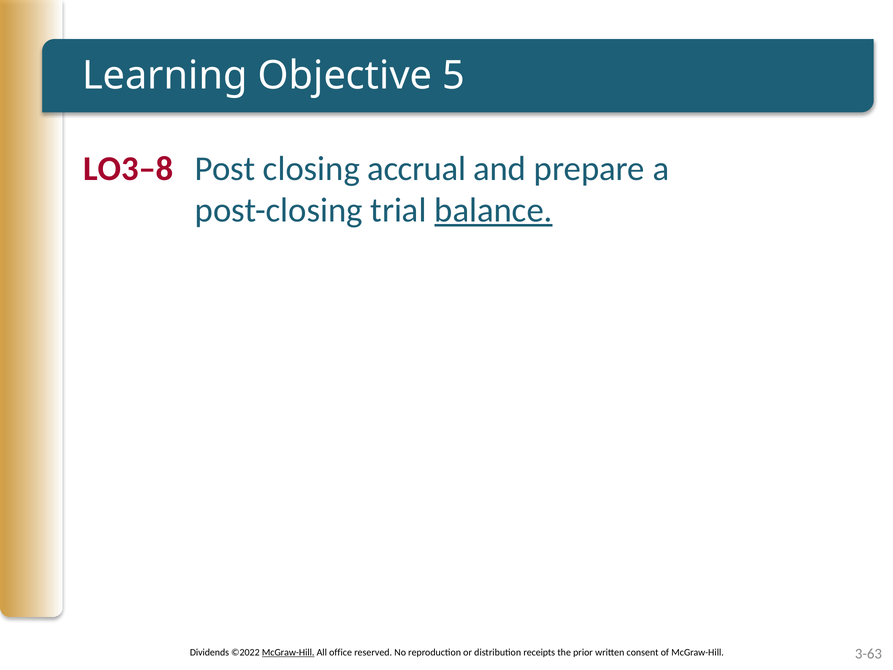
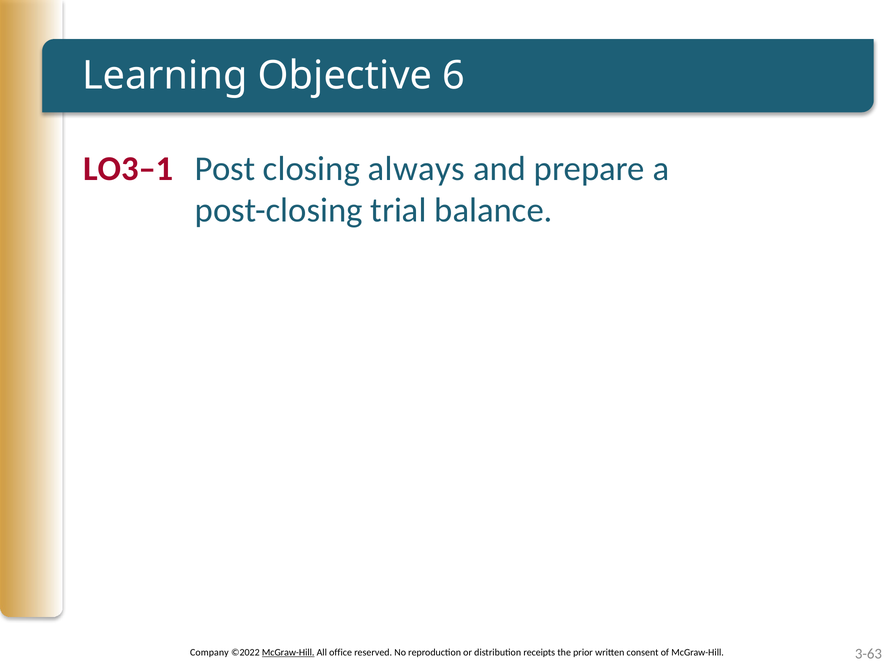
5: 5 -> 6 (454, 76)
LO3–8: LO3–8 -> LO3–1 (128, 169)
accrual: accrual -> always (416, 169)
balance underline: present -> none (493, 210)
Dividends: Dividends -> Company (209, 652)
